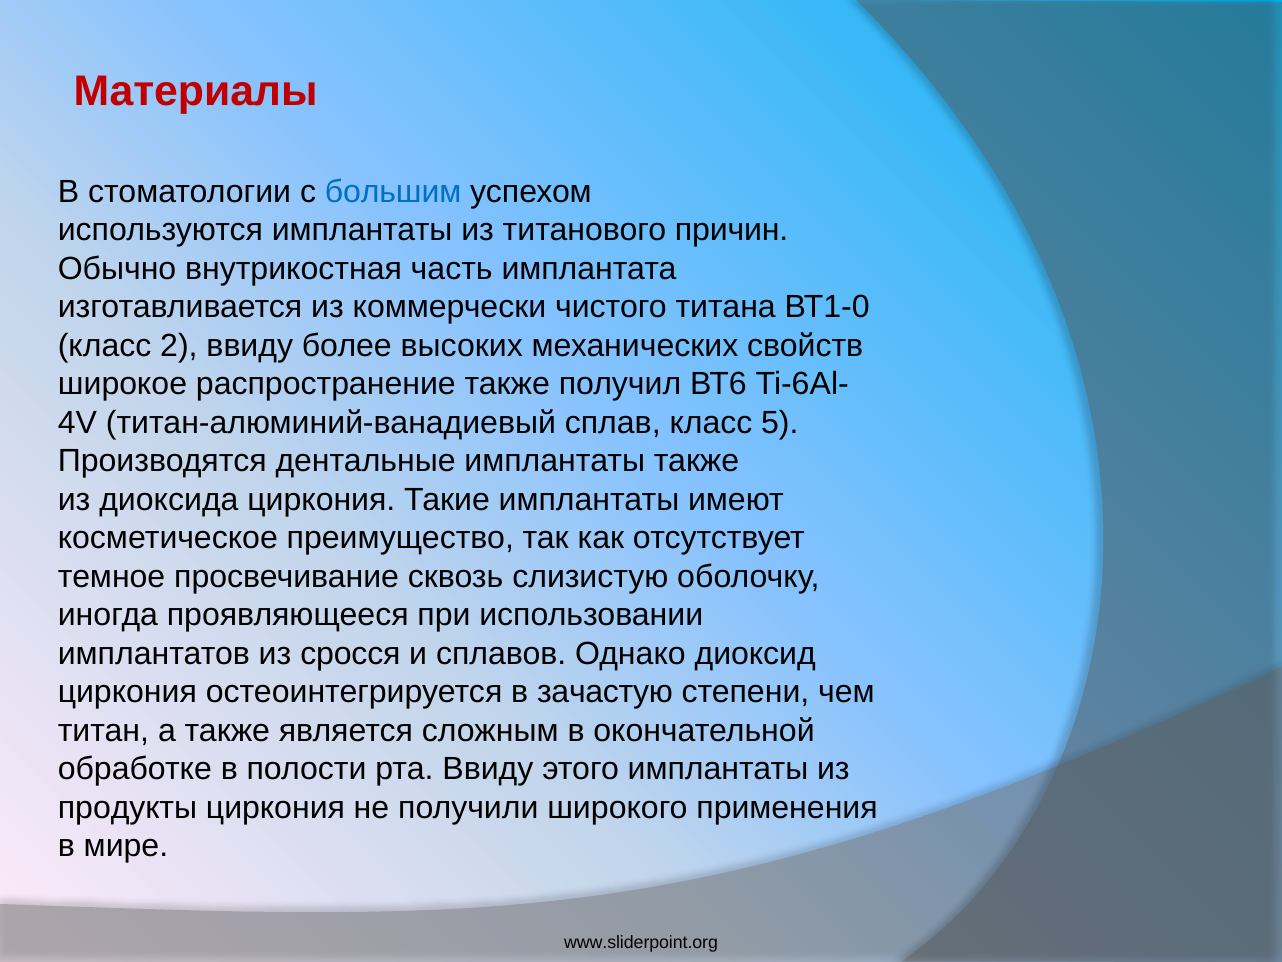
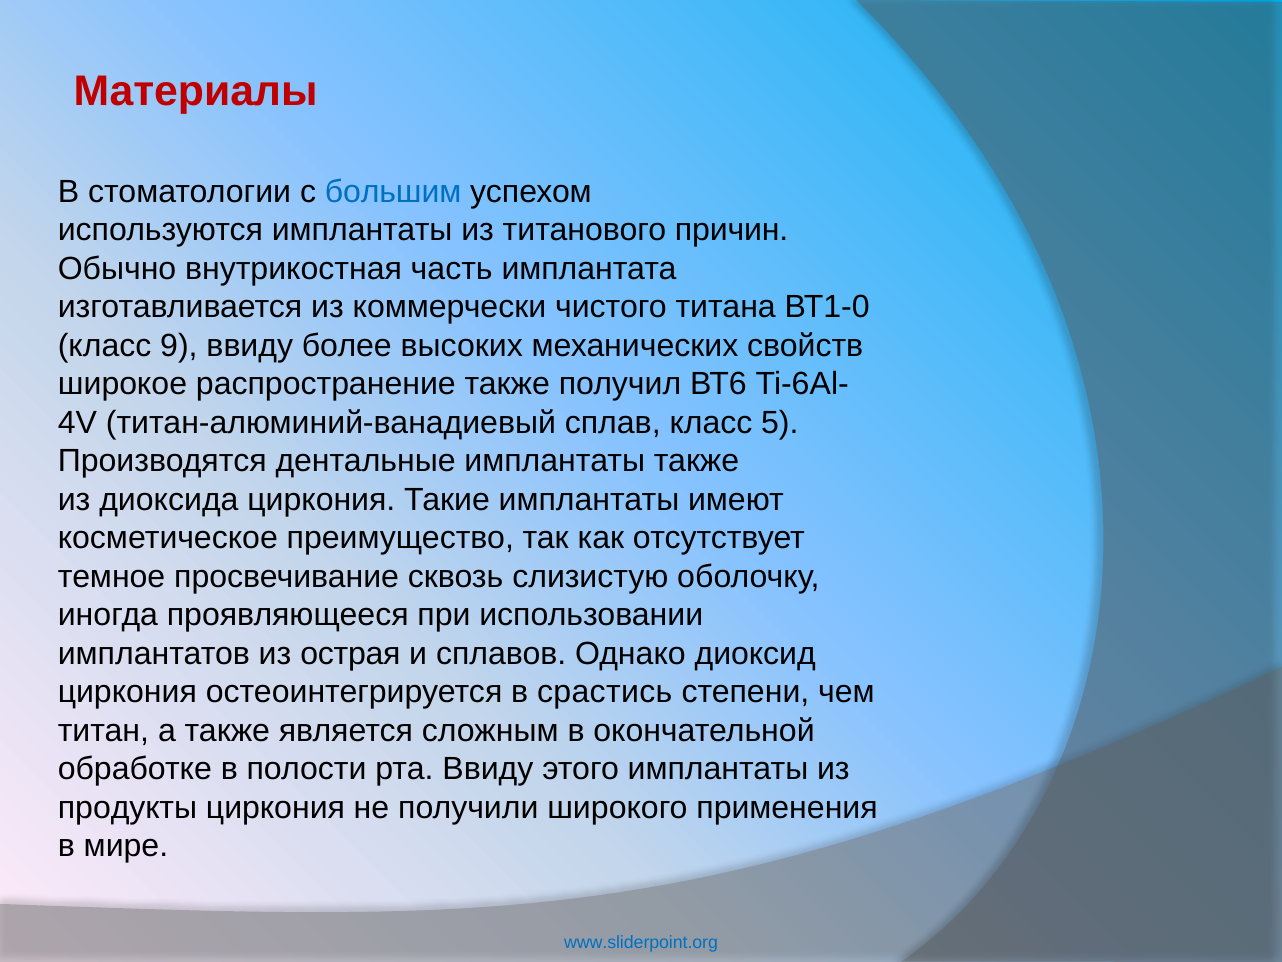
2: 2 -> 9 (179, 346)
сросся: сросся -> острая (350, 653)
зачастую: зачастую -> срастись (605, 692)
www.sliderpoint.org colour: black -> blue (641, 942)
